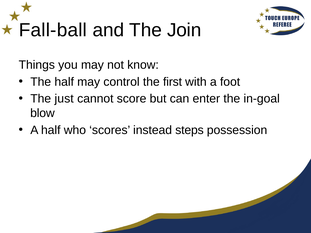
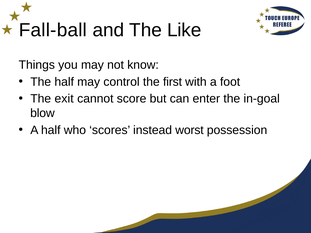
Join: Join -> Like (184, 30)
just: just -> exit (64, 99)
steps: steps -> worst (190, 130)
